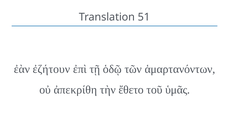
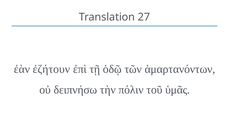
51: 51 -> 27 (144, 17)
ἀπεκρίθη: ἀπεκρίθη -> δειπνήσω (75, 90)
ἔθετο: ἔθετο -> πόλιν (131, 90)
